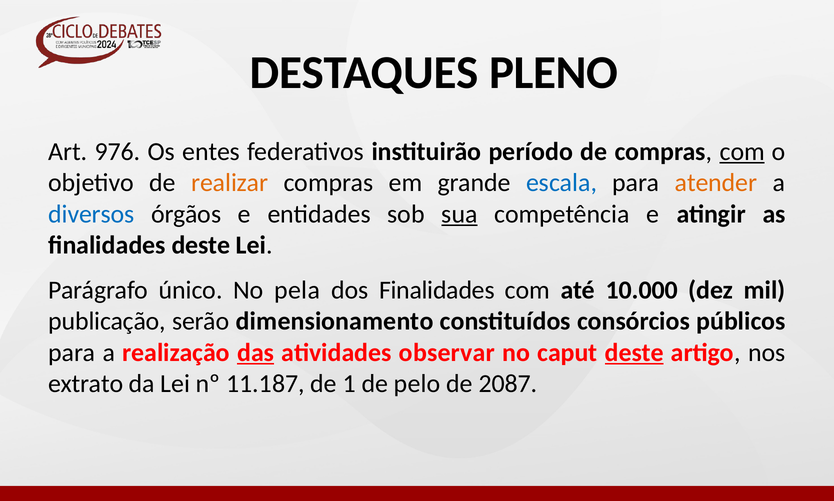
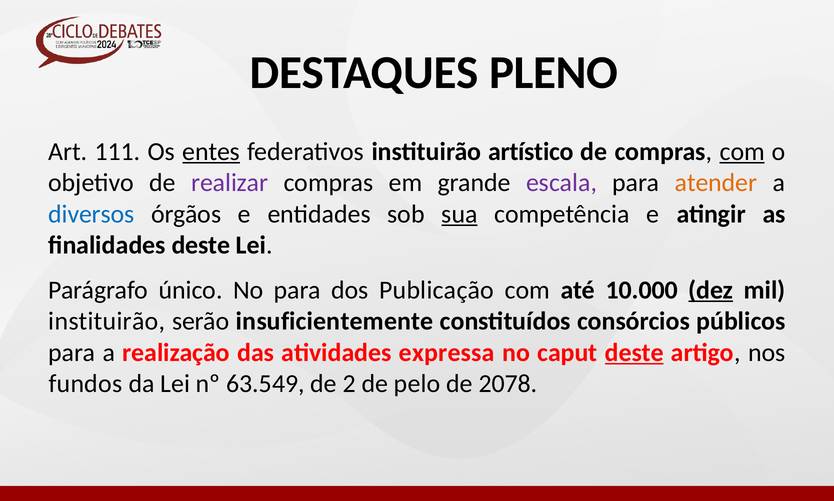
976: 976 -> 111 (118, 152)
entes underline: none -> present (211, 152)
período: período -> artístico (531, 152)
realizar colour: orange -> purple (230, 183)
escala colour: blue -> purple (562, 183)
No pela: pela -> para (297, 290)
dos Finalidades: Finalidades -> Publicação (437, 290)
dez underline: none -> present (711, 290)
publicação: publicação -> instituirão (107, 321)
dimensionamento: dimensionamento -> insuficientemente (335, 321)
das underline: present -> none (256, 352)
observar: observar -> expressa (447, 352)
extrato: extrato -> fundos (85, 383)
11.187: 11.187 -> 63.549 (265, 383)
1: 1 -> 2 (349, 383)
2087: 2087 -> 2078 (508, 383)
